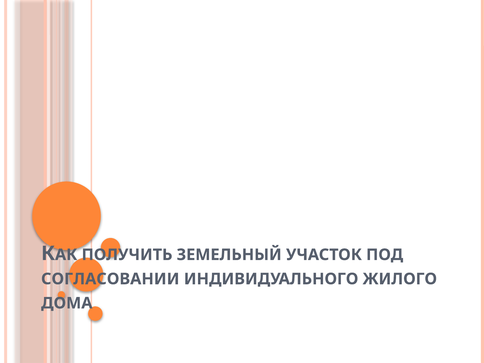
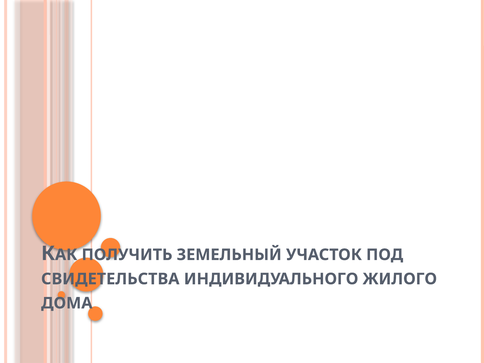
СОГЛАСОВАНИИ: СОГЛАСОВАНИИ -> СВИДЕТЕЛЬСТВА (110, 279)
